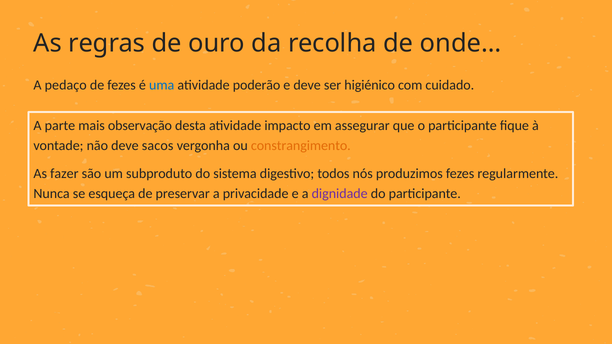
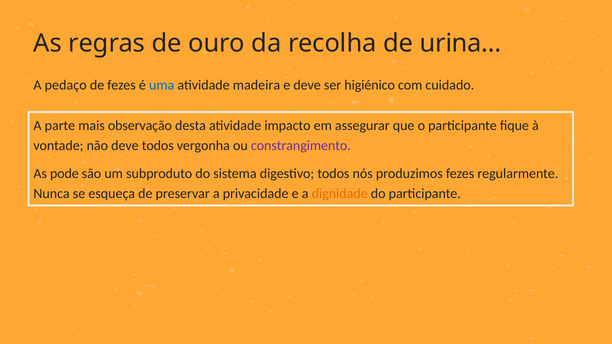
onde…: onde… -> urina… (461, 43)
poderão: poderão -> madeira (256, 85)
deve sacos: sacos -> todos (158, 146)
constrangimento colour: orange -> purple (301, 146)
fazer: fazer -> pode (64, 174)
dignidade colour: purple -> orange (340, 194)
